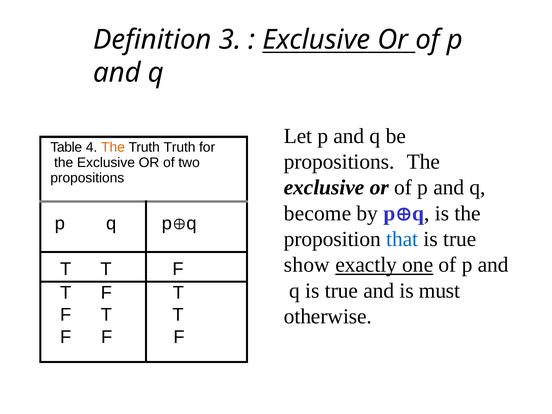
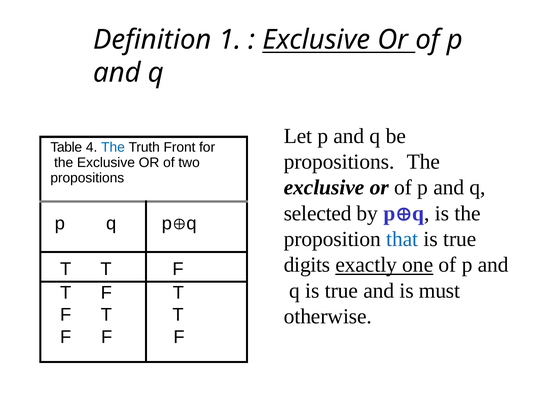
3: 3 -> 1 (230, 40)
The colour: orange -> blue (113, 147)
Truth Truth: Truth -> Front (180, 147)
become: become -> selected (318, 213)
show: show -> digits (307, 265)
